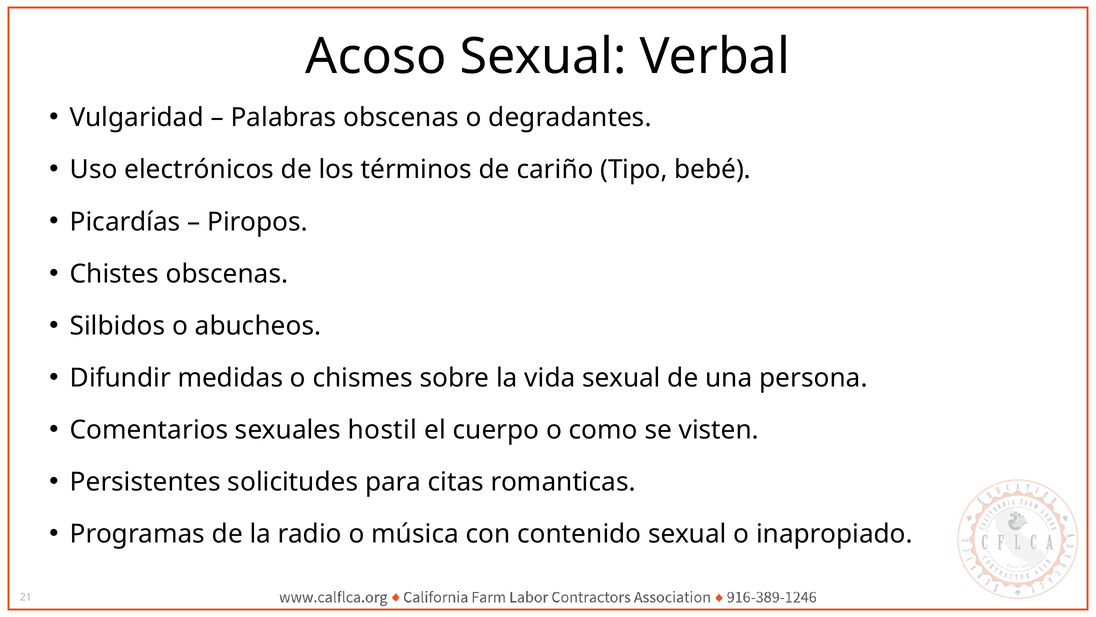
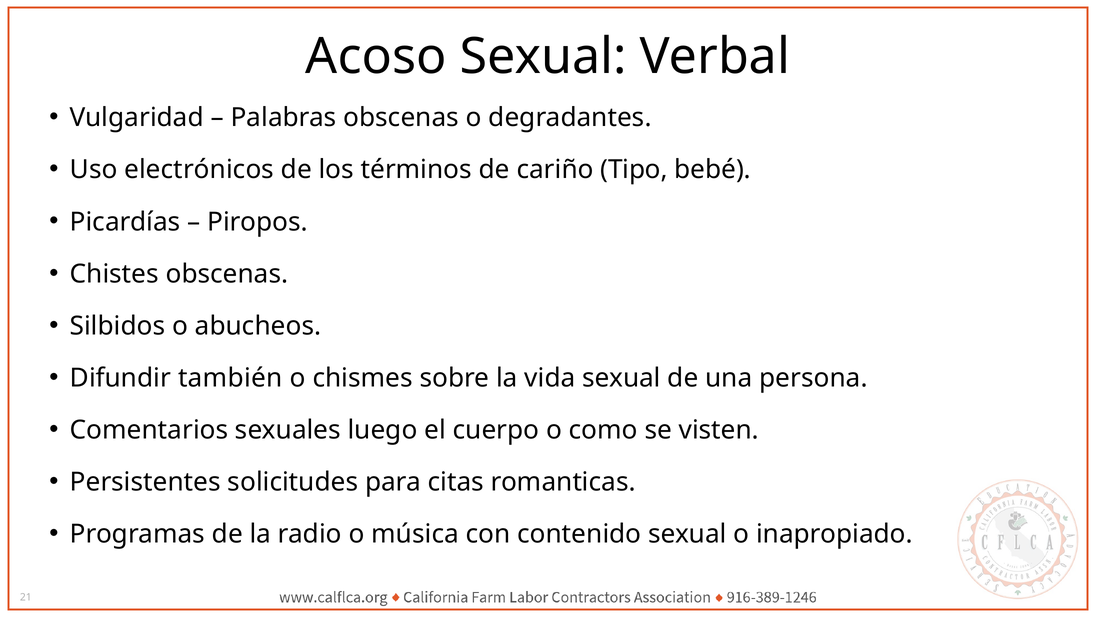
medidas: medidas -> también (230, 378)
hostil: hostil -> luego (383, 430)
